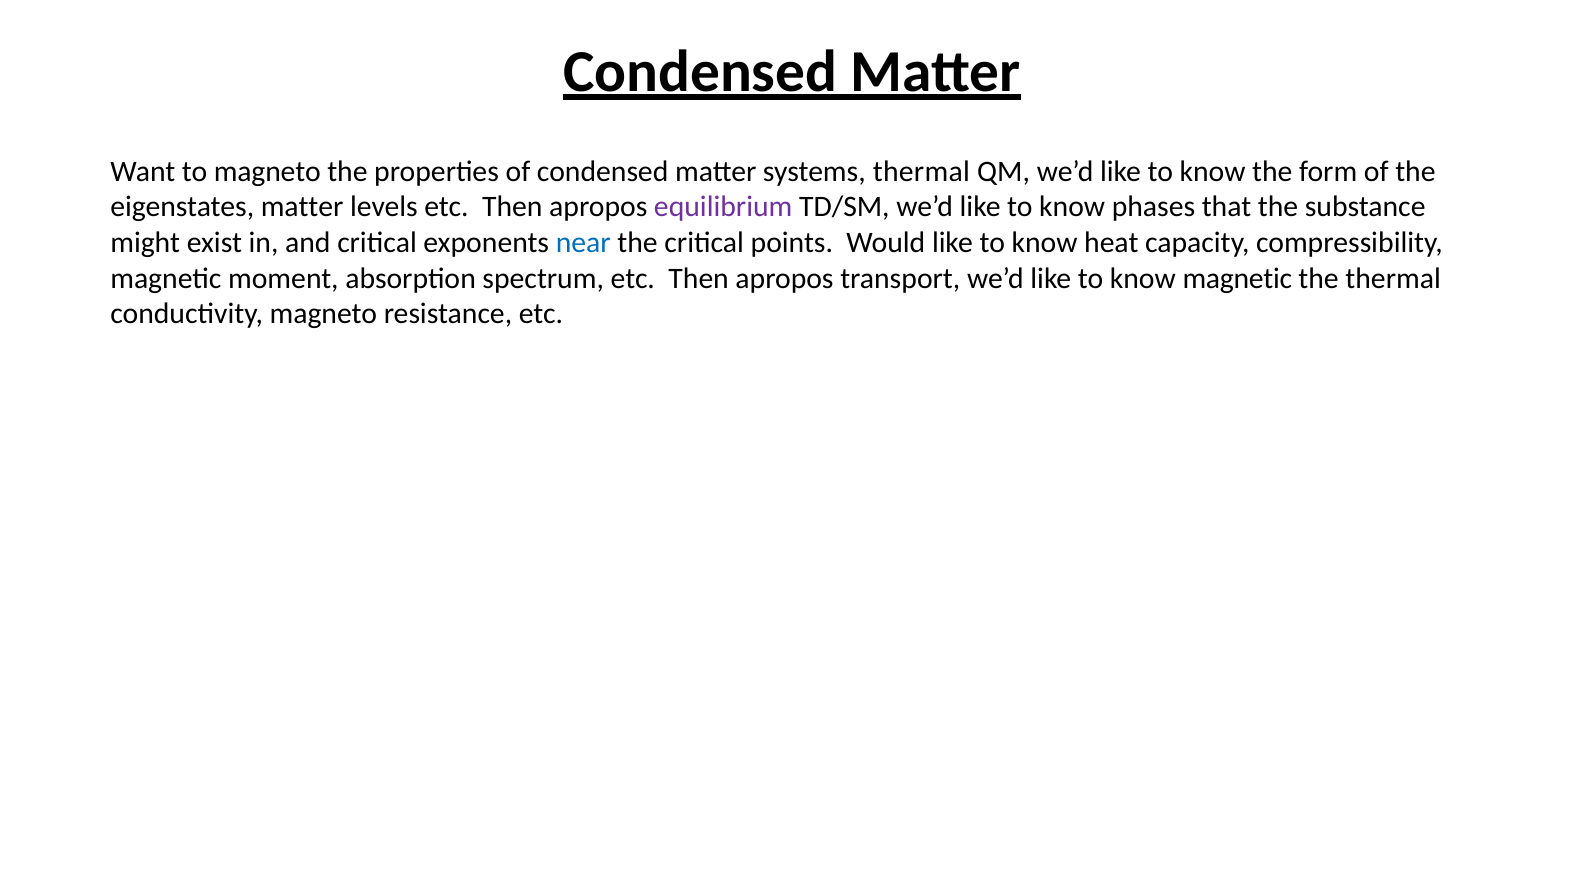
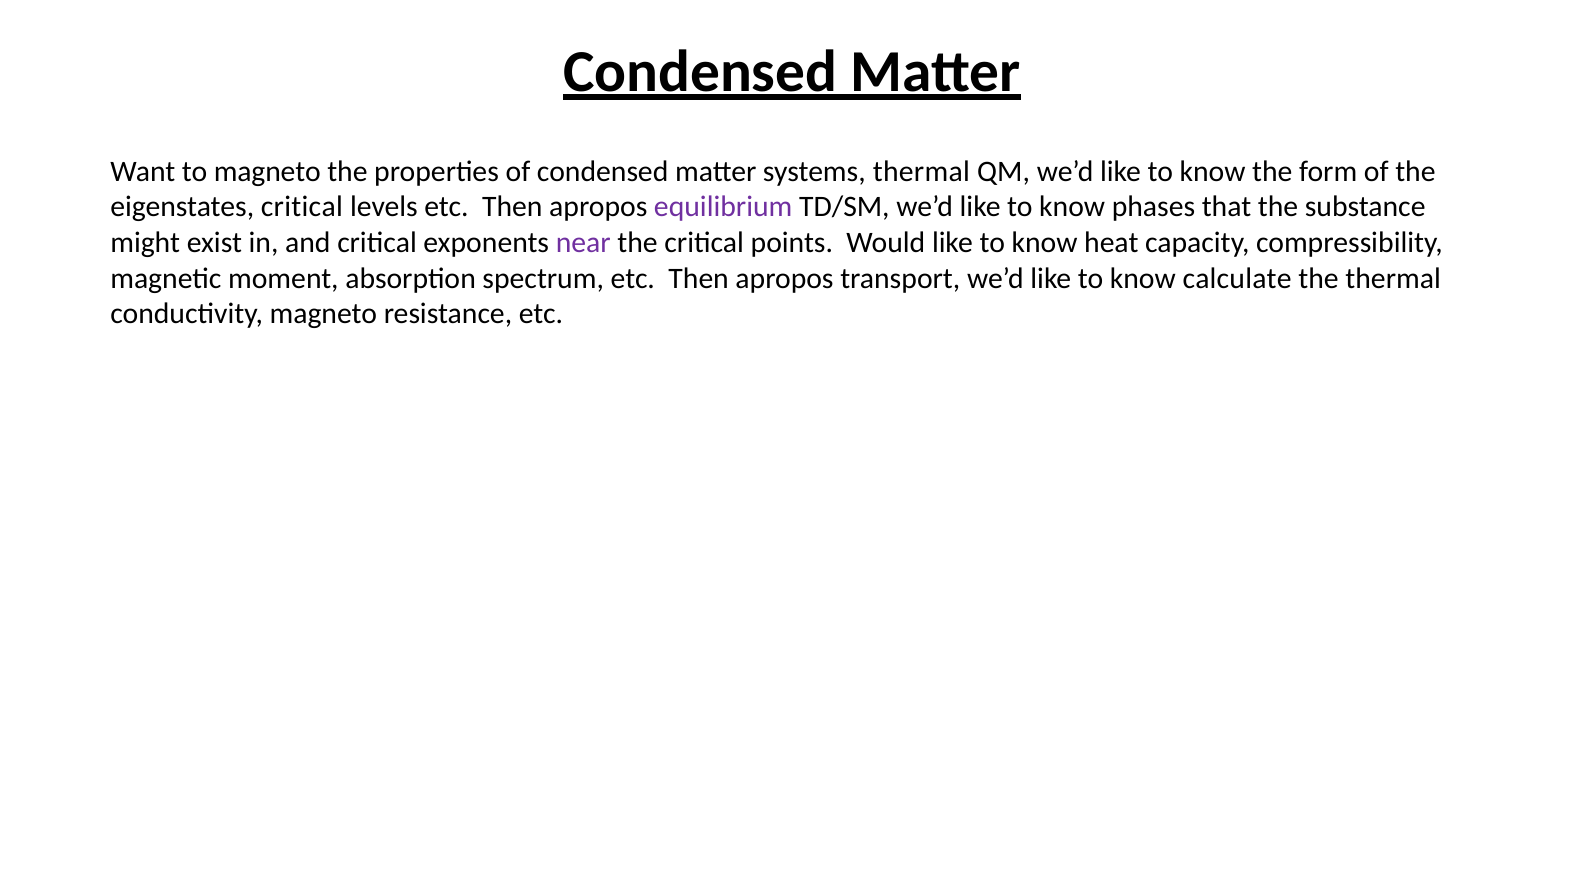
eigenstates matter: matter -> critical (302, 207)
near colour: blue -> purple (583, 243)
know magnetic: magnetic -> calculate (1237, 278)
